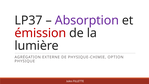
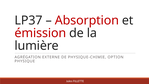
Absorption colour: purple -> red (87, 20)
